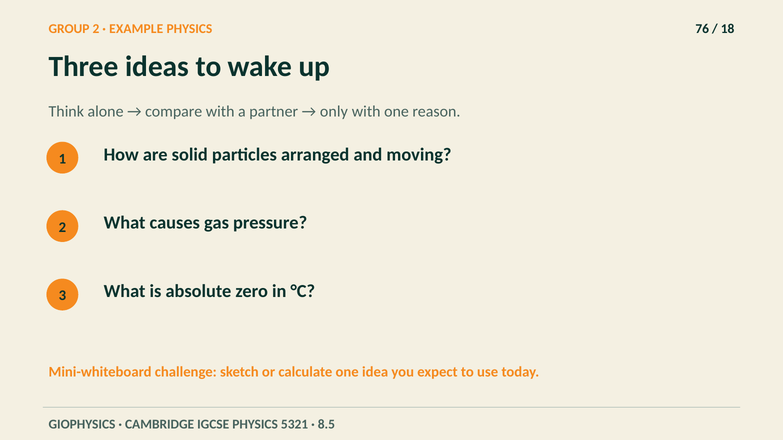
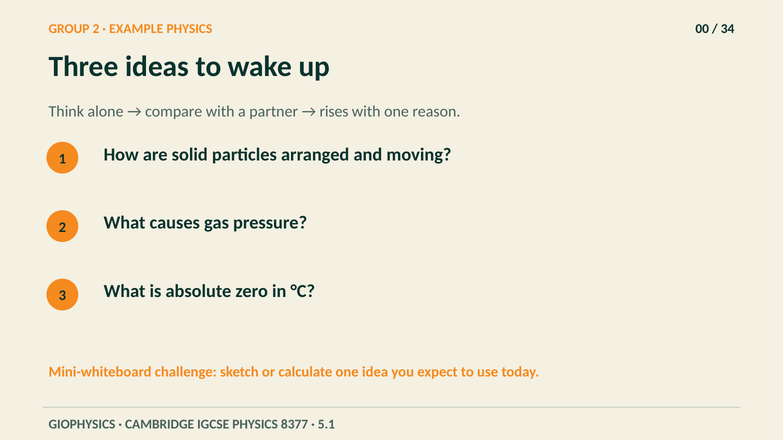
76: 76 -> 00 (702, 29)
18: 18 -> 34 (728, 29)
only: only -> rises (334, 111)
5321: 5321 -> 8377 (295, 425)
8.5: 8.5 -> 5.1 (326, 425)
